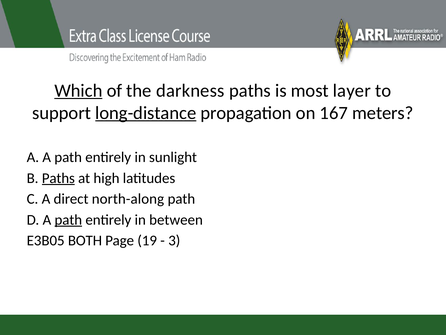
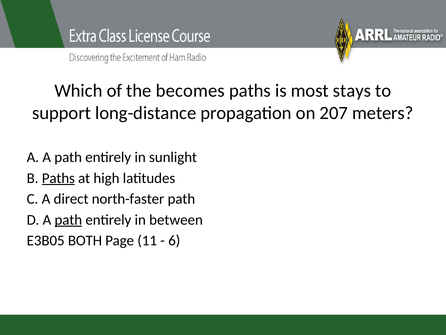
Which underline: present -> none (78, 90)
darkness: darkness -> becomes (190, 90)
layer: layer -> stays (352, 90)
long-distance underline: present -> none (146, 113)
167: 167 -> 207 (334, 113)
north-along: north-along -> north-faster (128, 199)
19: 19 -> 11 (147, 240)
3: 3 -> 6 (174, 240)
